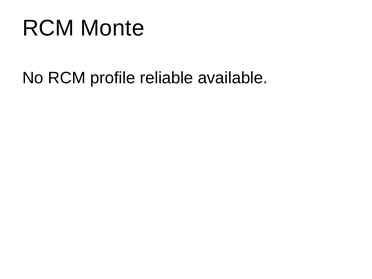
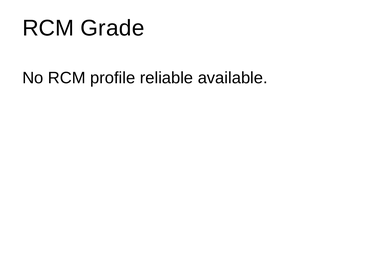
Monte: Monte -> Grade (112, 28)
